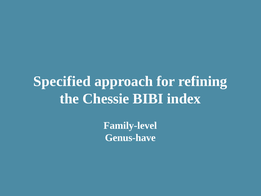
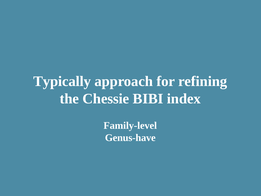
Specified: Specified -> Typically (62, 81)
